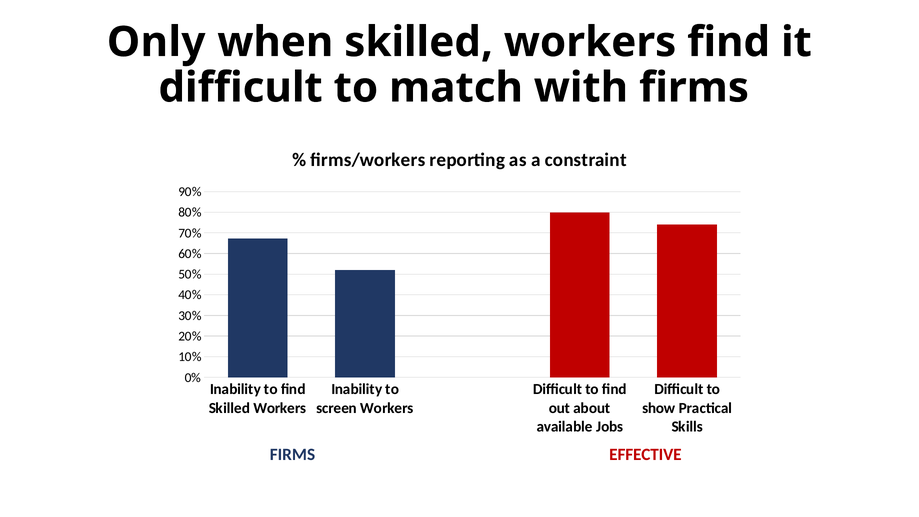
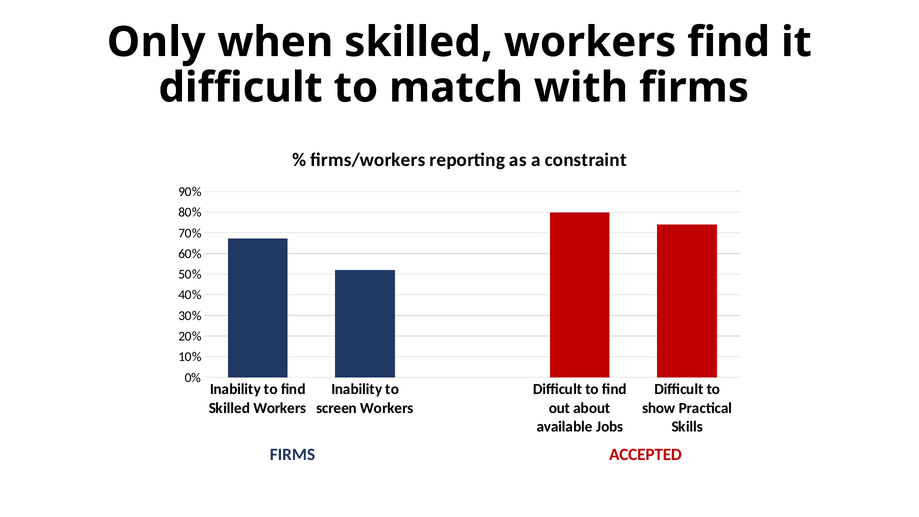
EFFECTIVE: EFFECTIVE -> ACCEPTED (645, 455)
